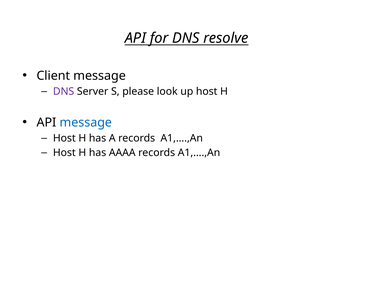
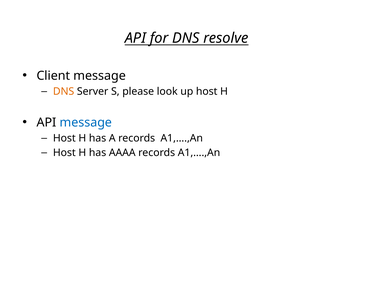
DNS colour: purple -> orange (64, 92)
